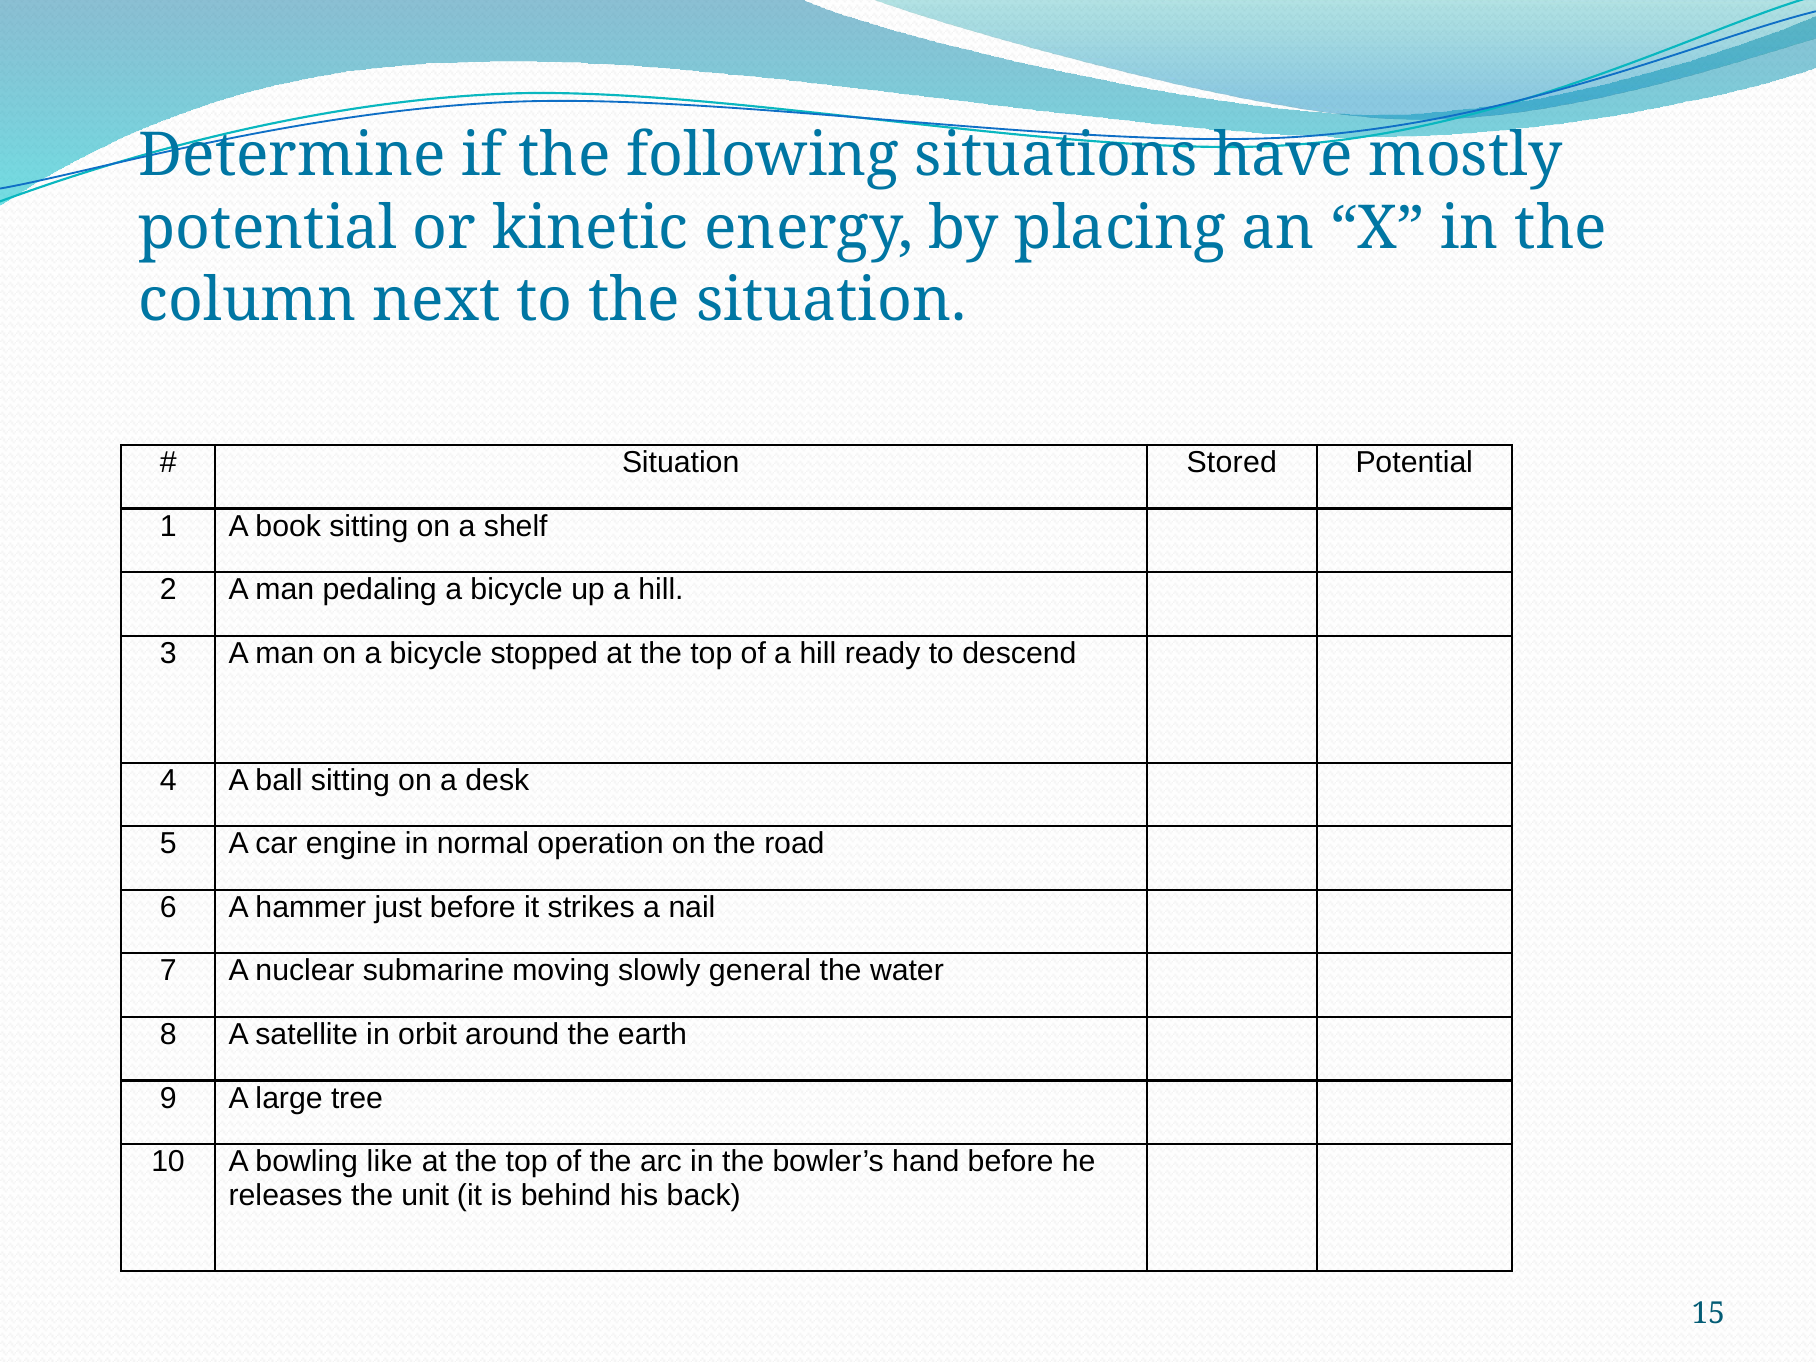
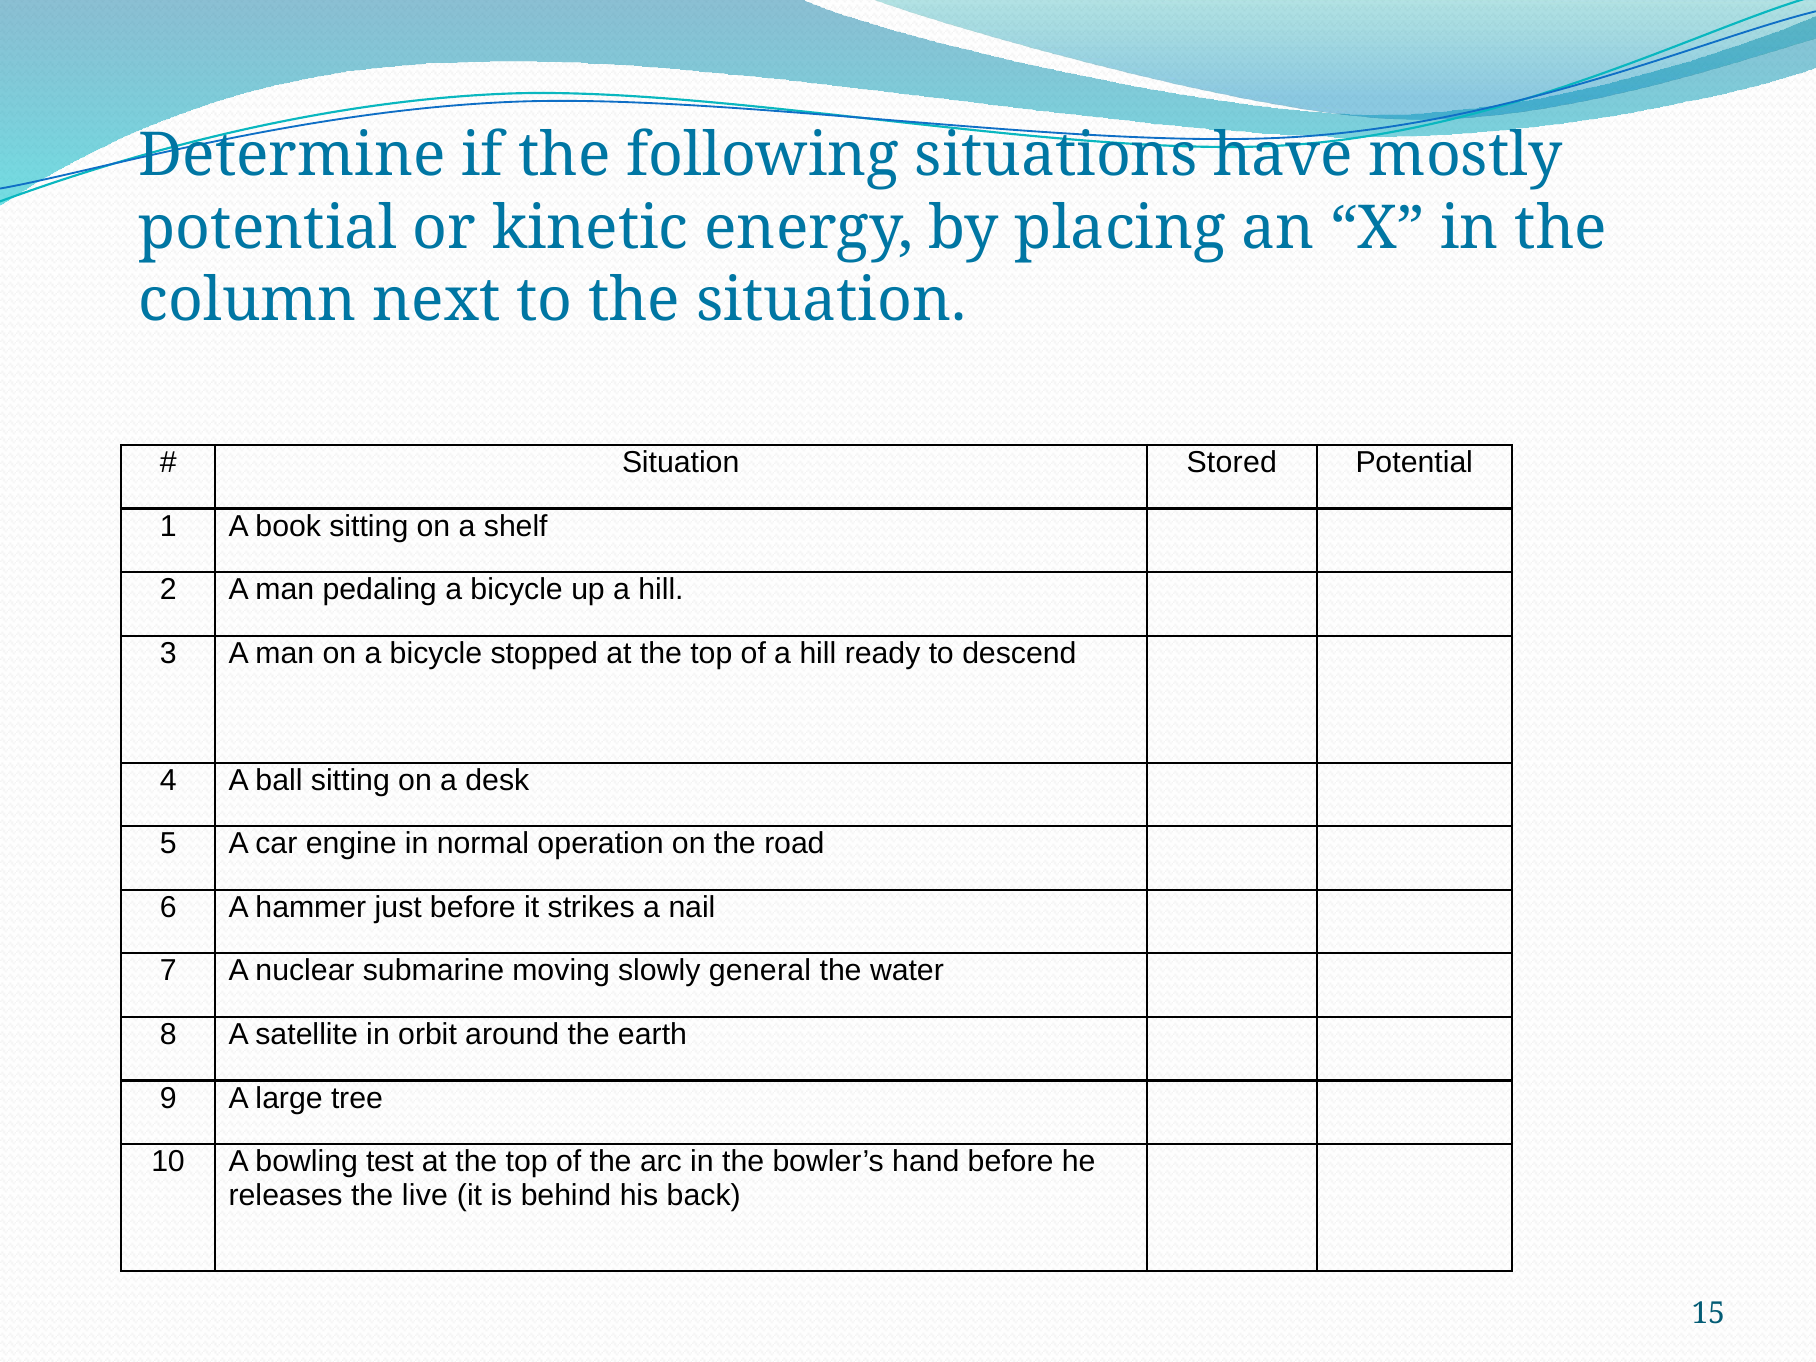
like: like -> test (390, 1162)
unit: unit -> live (425, 1196)
